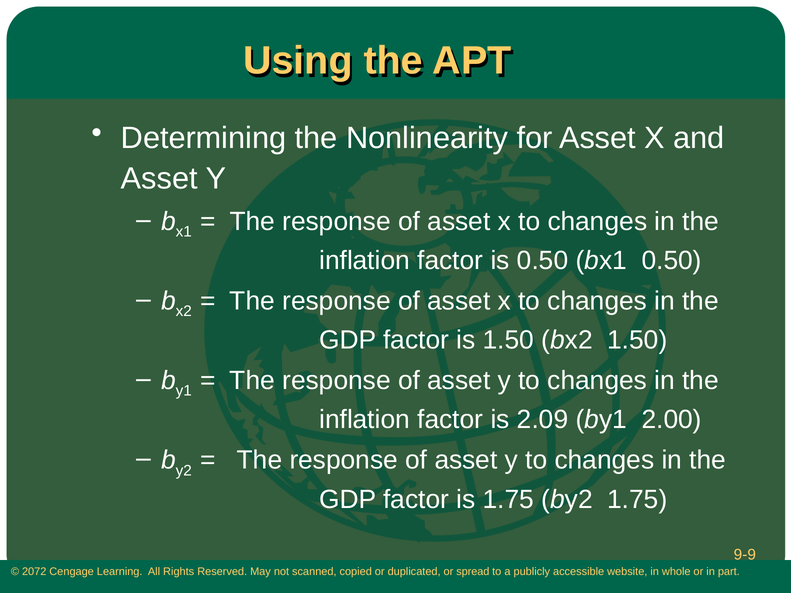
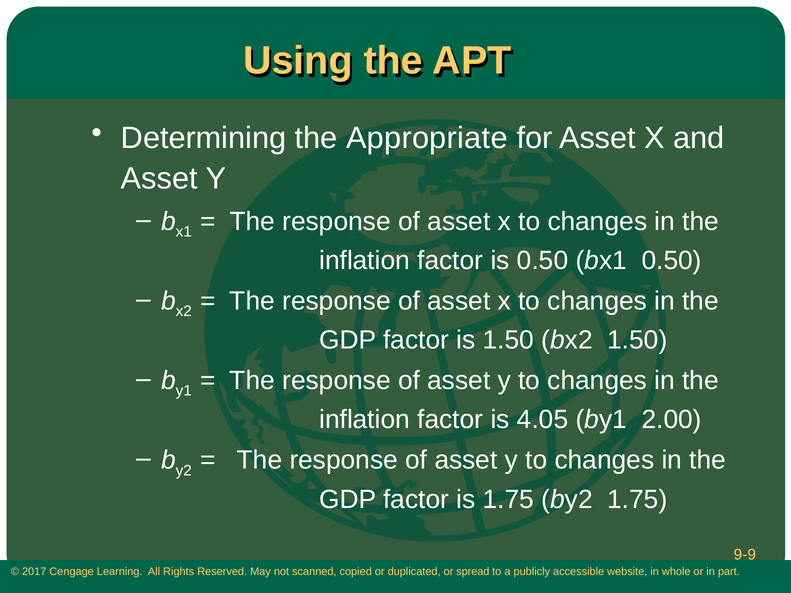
Nonlinearity: Nonlinearity -> Appropriate (427, 138)
2.09: 2.09 -> 4.05 (543, 420)
2072: 2072 -> 2017 (34, 572)
